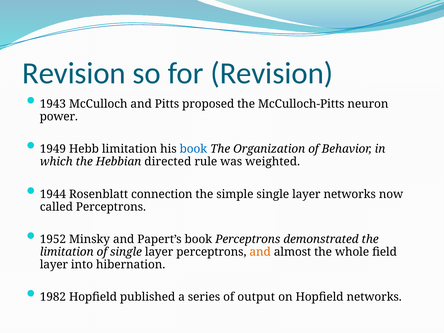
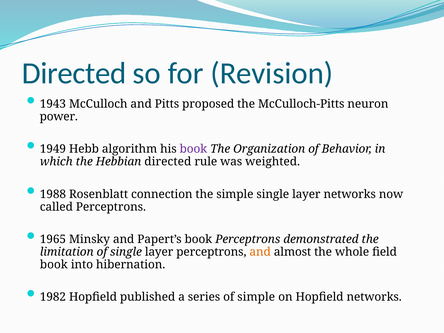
Revision: Revision -> Directed (74, 73)
Hebb limitation: limitation -> algorithm (130, 149)
book colour: blue -> purple (193, 149)
1944: 1944 -> 1988 (53, 194)
1952: 1952 -> 1965 (53, 239)
layer: layer -> book (54, 265)
of output: output -> simple (256, 297)
